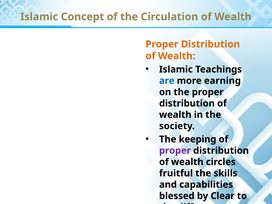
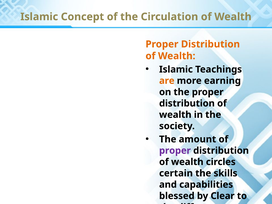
are colour: blue -> orange (167, 81)
keeping: keeping -> amount (197, 139)
fruitful: fruitful -> certain (176, 173)
